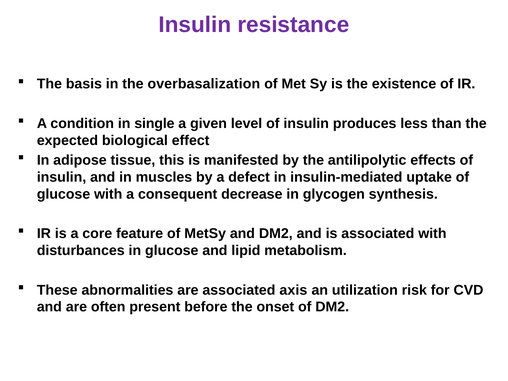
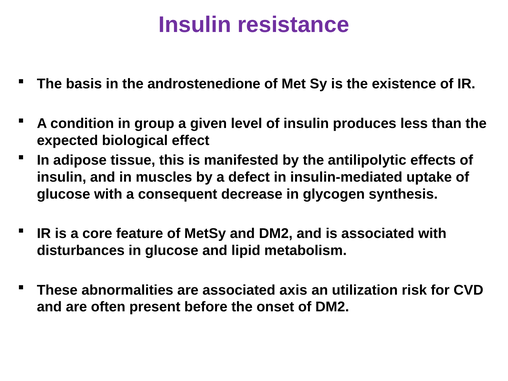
overbasalization: overbasalization -> androstenedione (204, 84)
single: single -> group (154, 123)
